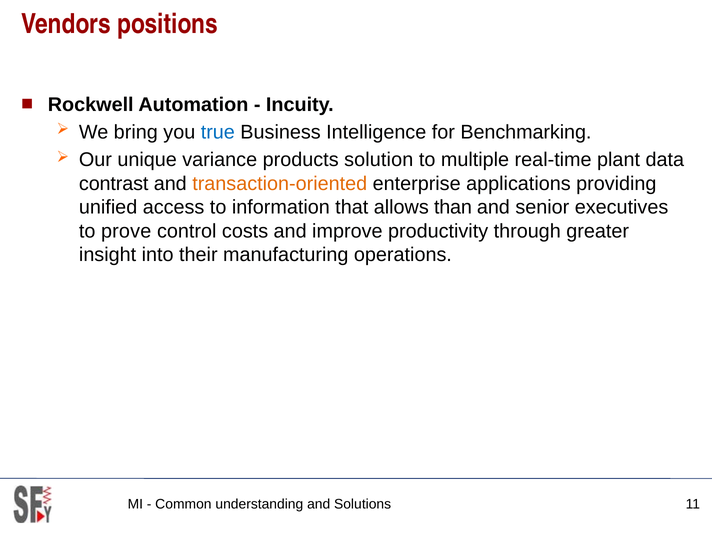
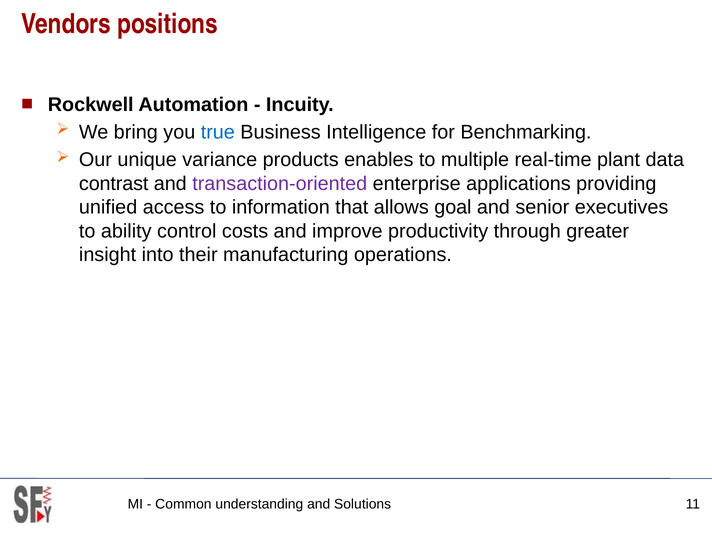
solution: solution -> enables (379, 160)
transaction-oriented colour: orange -> purple (280, 184)
than: than -> goal (453, 207)
prove: prove -> ability (126, 231)
